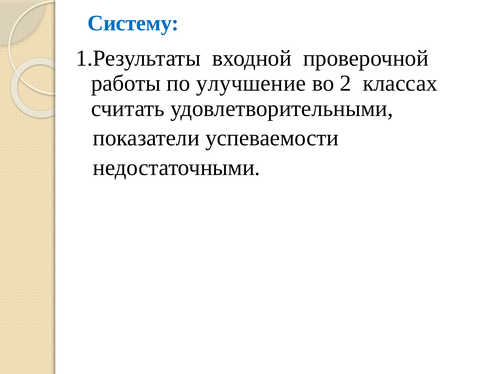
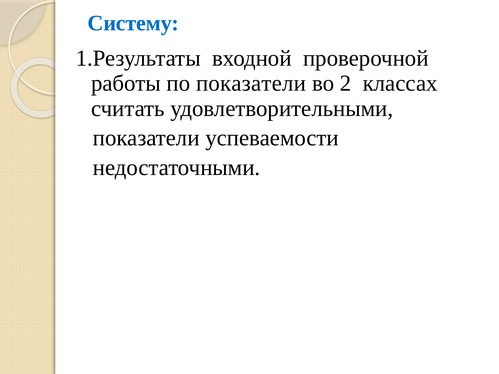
по улучшение: улучшение -> показатели (251, 83)
